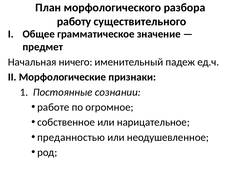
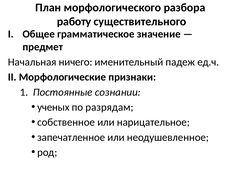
работе: работе -> ученых (53, 107)
огромное: огромное -> разрядам (109, 107)
преданностью: преданностью -> запечатленное (71, 138)
